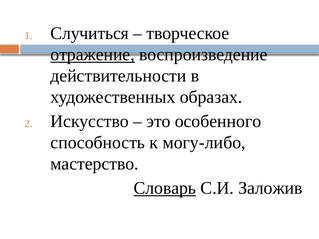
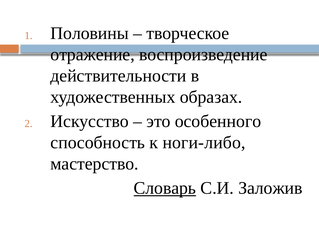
Случиться: Случиться -> Половины (90, 33)
отражение underline: present -> none (93, 55)
могу-либо: могу-либо -> ноги-либо (204, 143)
